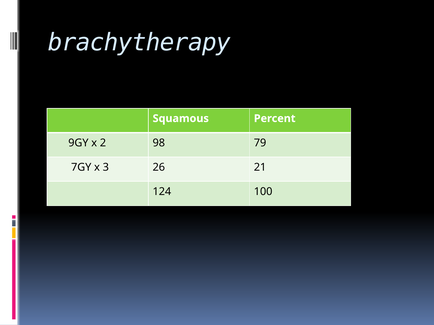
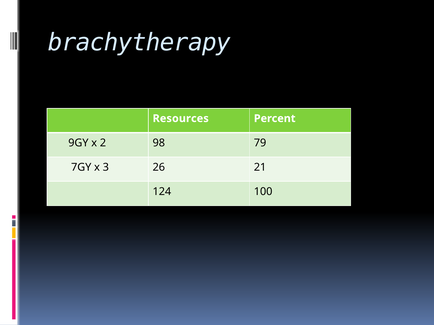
Squamous: Squamous -> Resources (181, 119)
